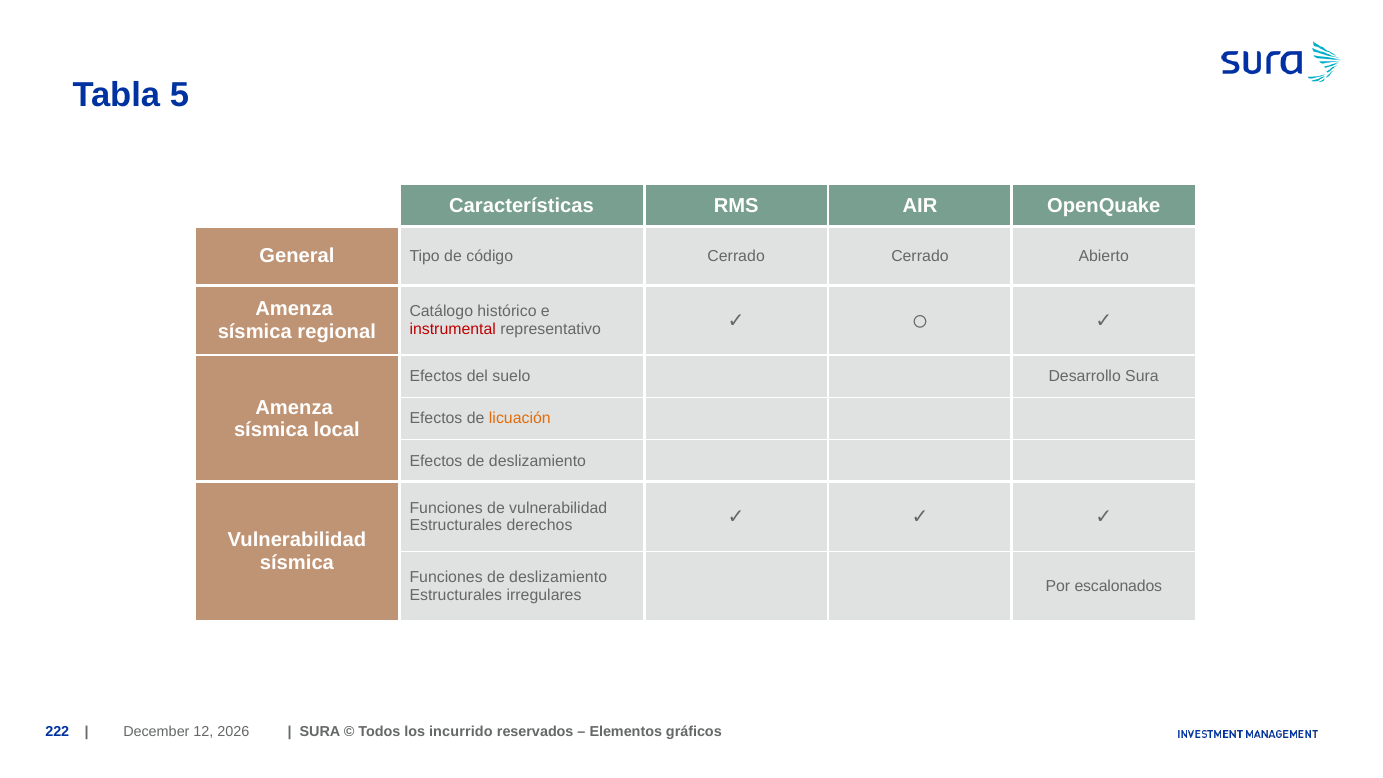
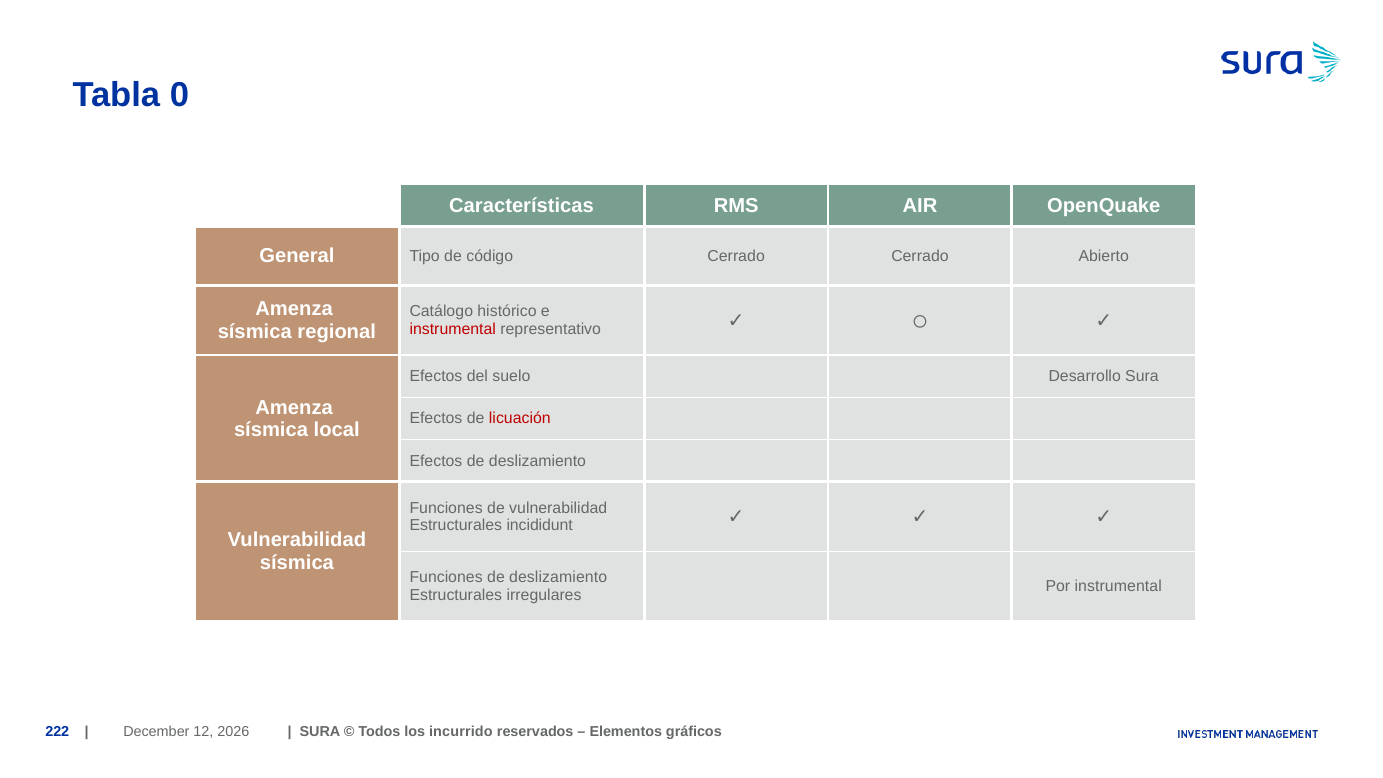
5: 5 -> 0 (179, 95)
licuación colour: orange -> red (520, 419)
derechos: derechos -> incididunt (540, 526)
Por escalonados: escalonados -> instrumental (1118, 586)
